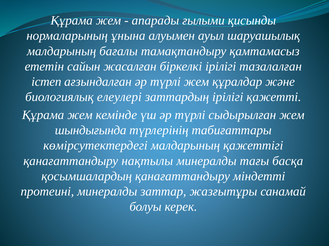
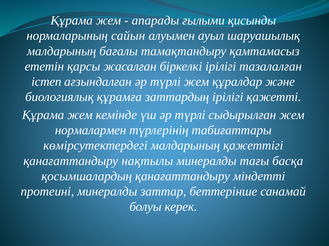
ұнына: ұнына -> сайын (128, 36)
сайын: сайын -> қарсы (84, 67)
елеулерi: елеулерi -> құрамға (119, 97)
шындығында: шындығында -> нормалармен (91, 131)
жазғытұры: жазғытұры -> беттерiнше (223, 192)
